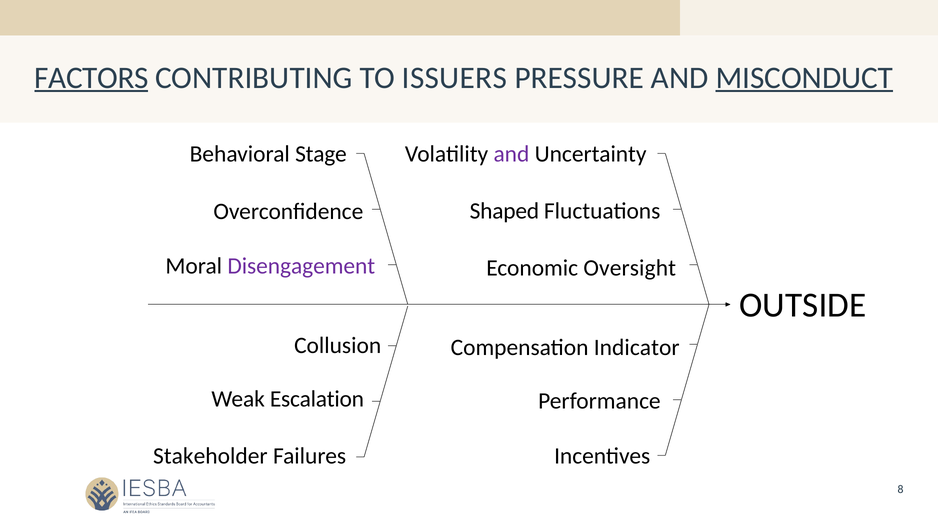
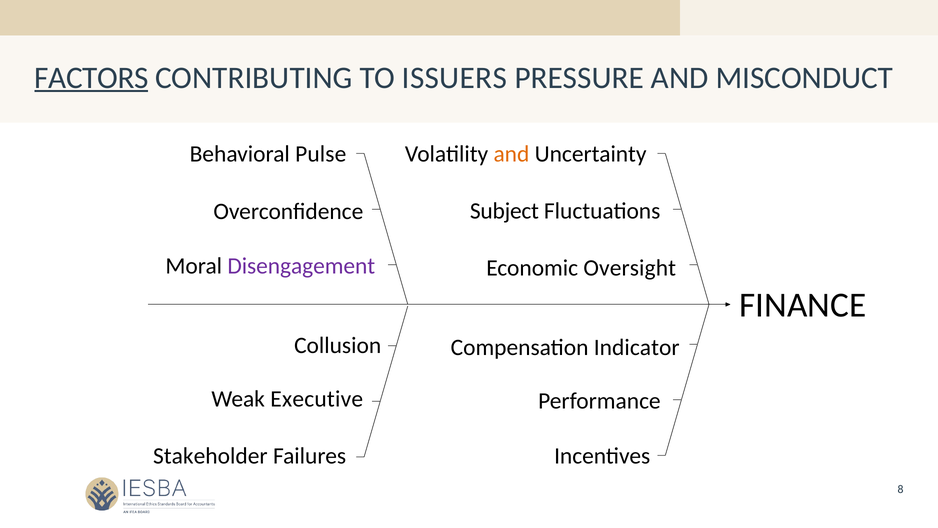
MISCONDUCT underline: present -> none (804, 78)
Stage: Stage -> Pulse (321, 154)
and colour: purple -> orange (511, 154)
Shaped: Shaped -> Subject (504, 211)
OUTSIDE: OUTSIDE -> FINANCE (803, 305)
Escalation: Escalation -> Executive (317, 399)
